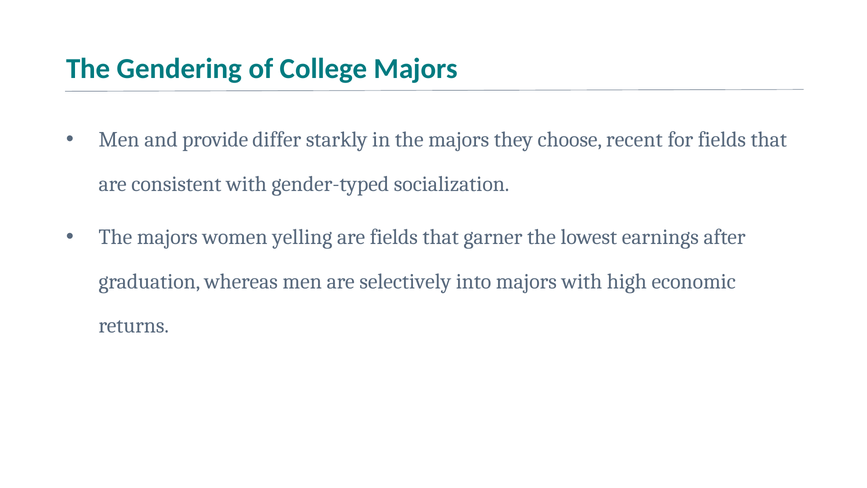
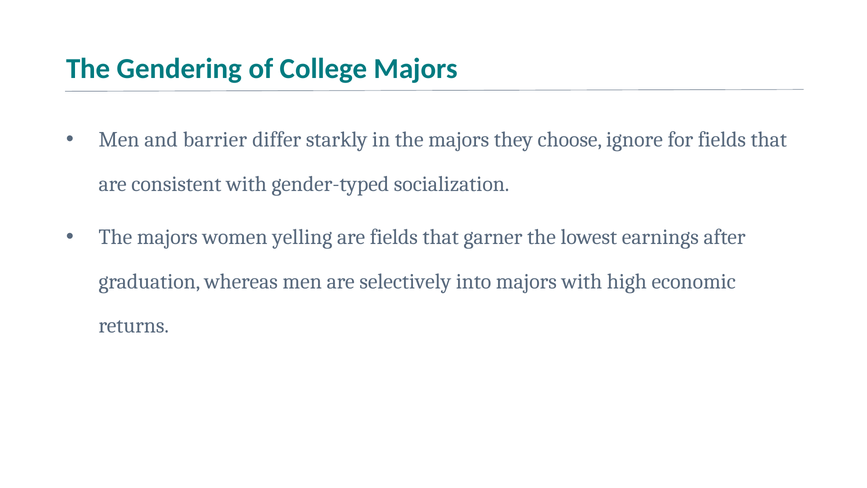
provide: provide -> barrier (215, 140)
recent: recent -> ignore (634, 140)
